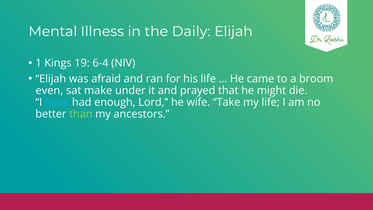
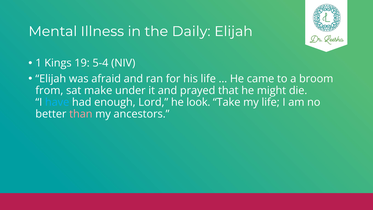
6-4: 6-4 -> 5-4 (100, 63)
even: even -> from (49, 90)
wife: wife -> look (198, 102)
than colour: light green -> pink (81, 114)
